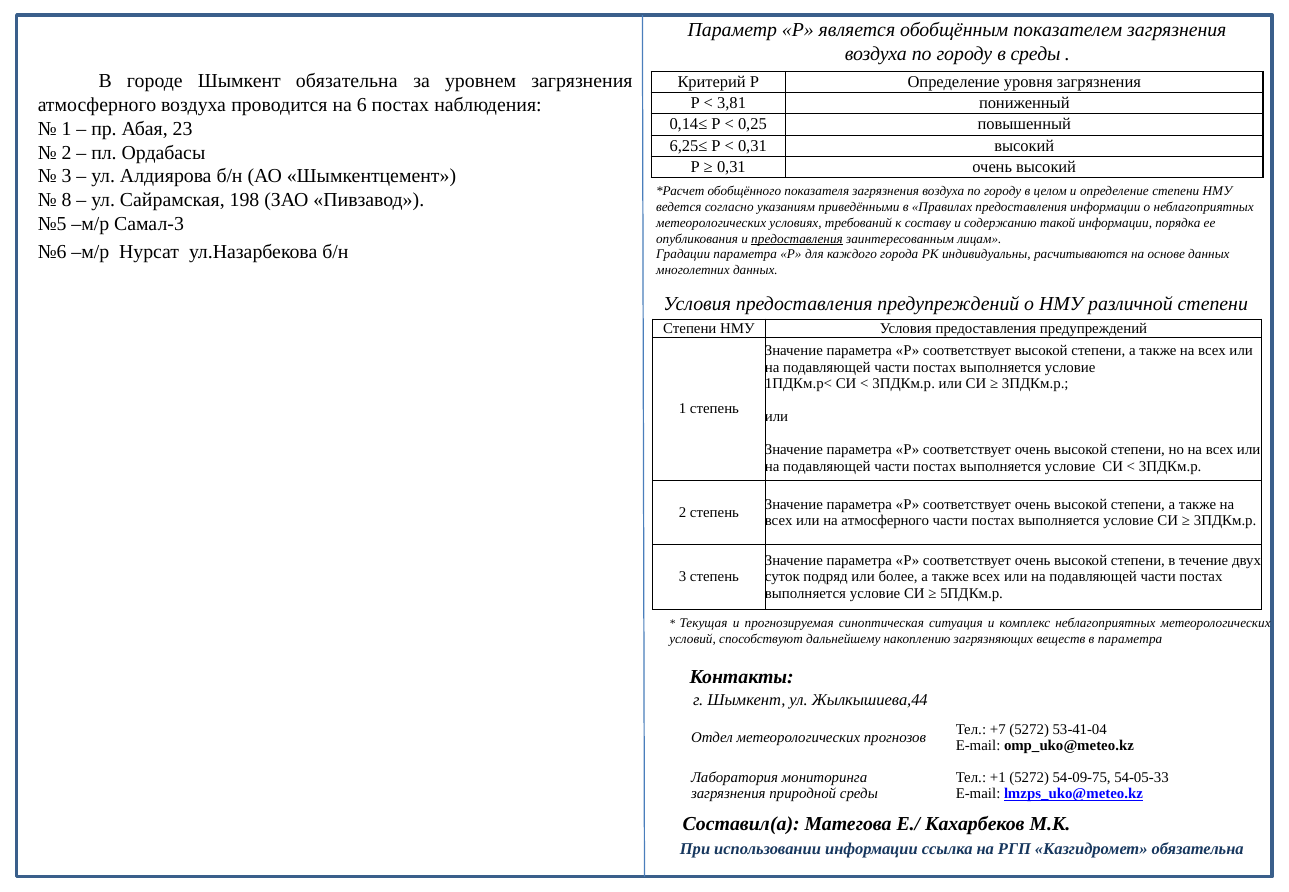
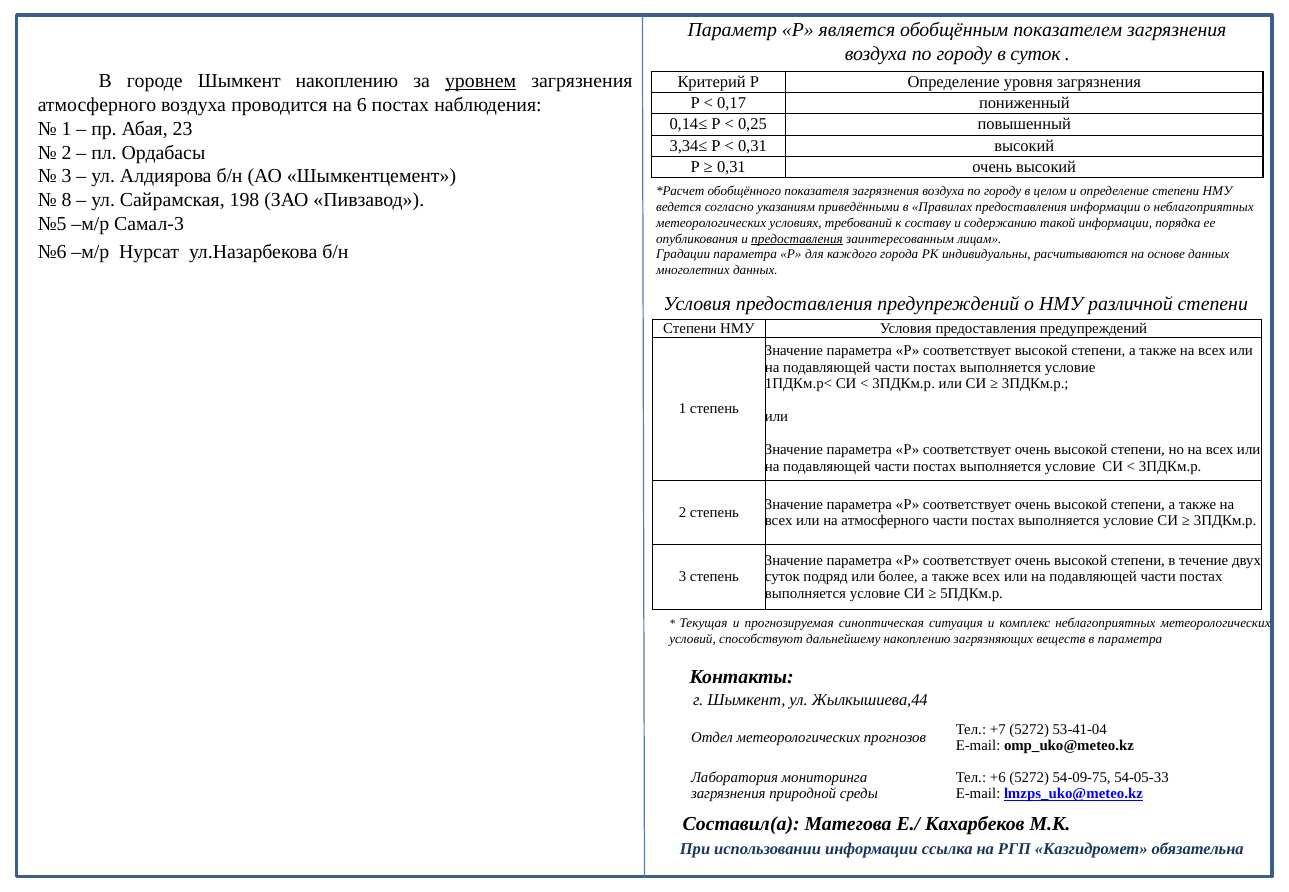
в среды: среды -> суток (1036, 54)
Шымкент обязательна: обязательна -> накоплению (347, 81)
уровнем underline: none -> present (481, 81)
3,81: 3,81 -> 0,17 (732, 103)
6,25≤: 6,25≤ -> 3,34≤ (688, 146)
+1: +1 -> +6 (998, 778)
